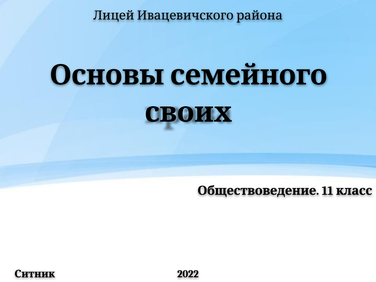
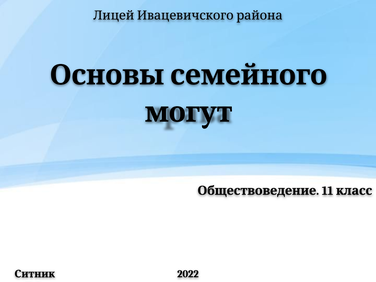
своих: своих -> могут (189, 112)
